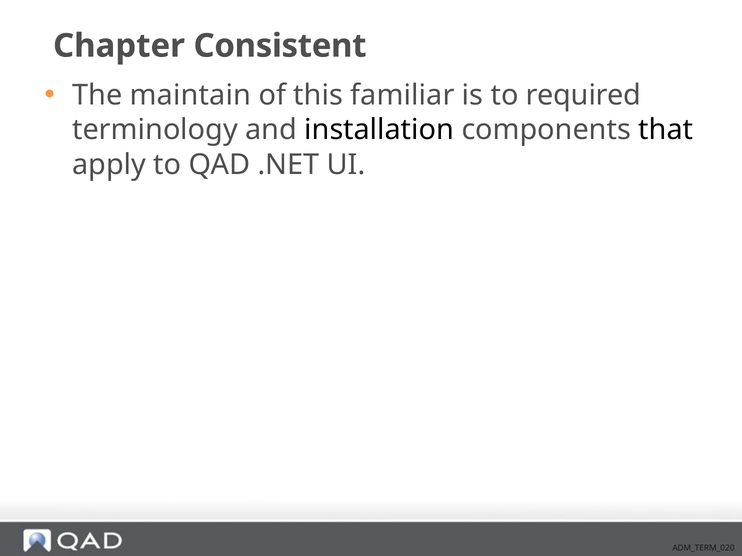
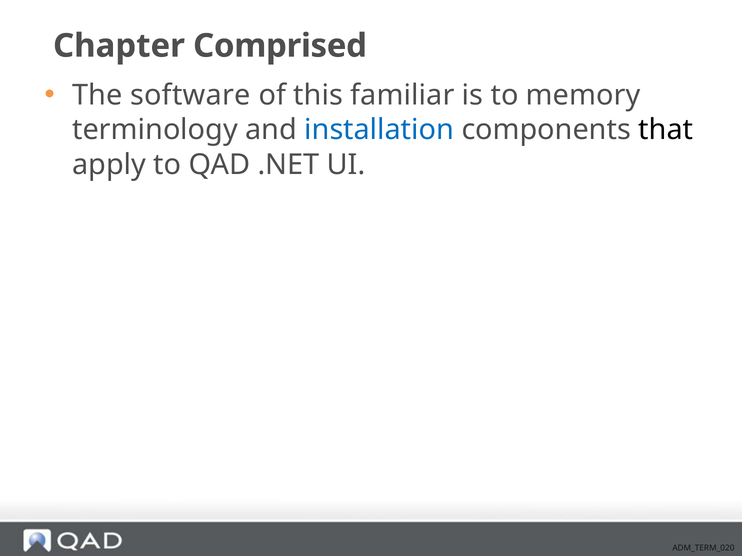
Consistent: Consistent -> Comprised (280, 46)
maintain: maintain -> software (190, 95)
required: required -> memory (583, 95)
installation colour: black -> blue (379, 130)
